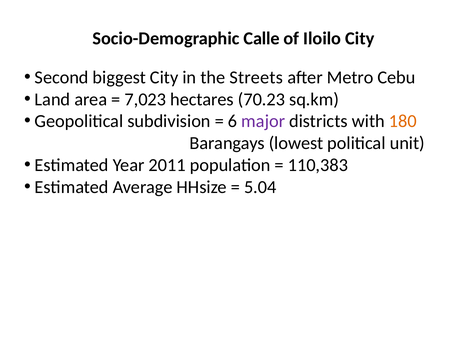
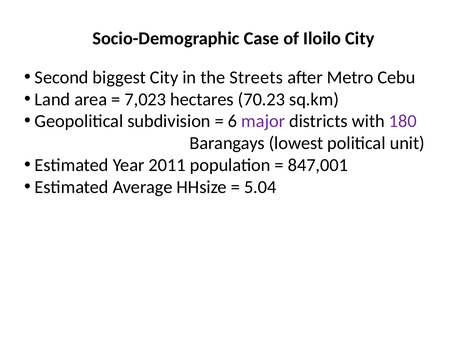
Calle: Calle -> Case (261, 39)
180 colour: orange -> purple (403, 121)
110,383: 110,383 -> 847,001 (318, 165)
